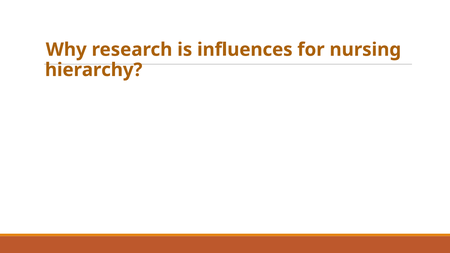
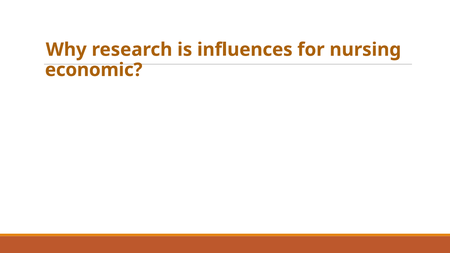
hierarchy: hierarchy -> economic (94, 70)
